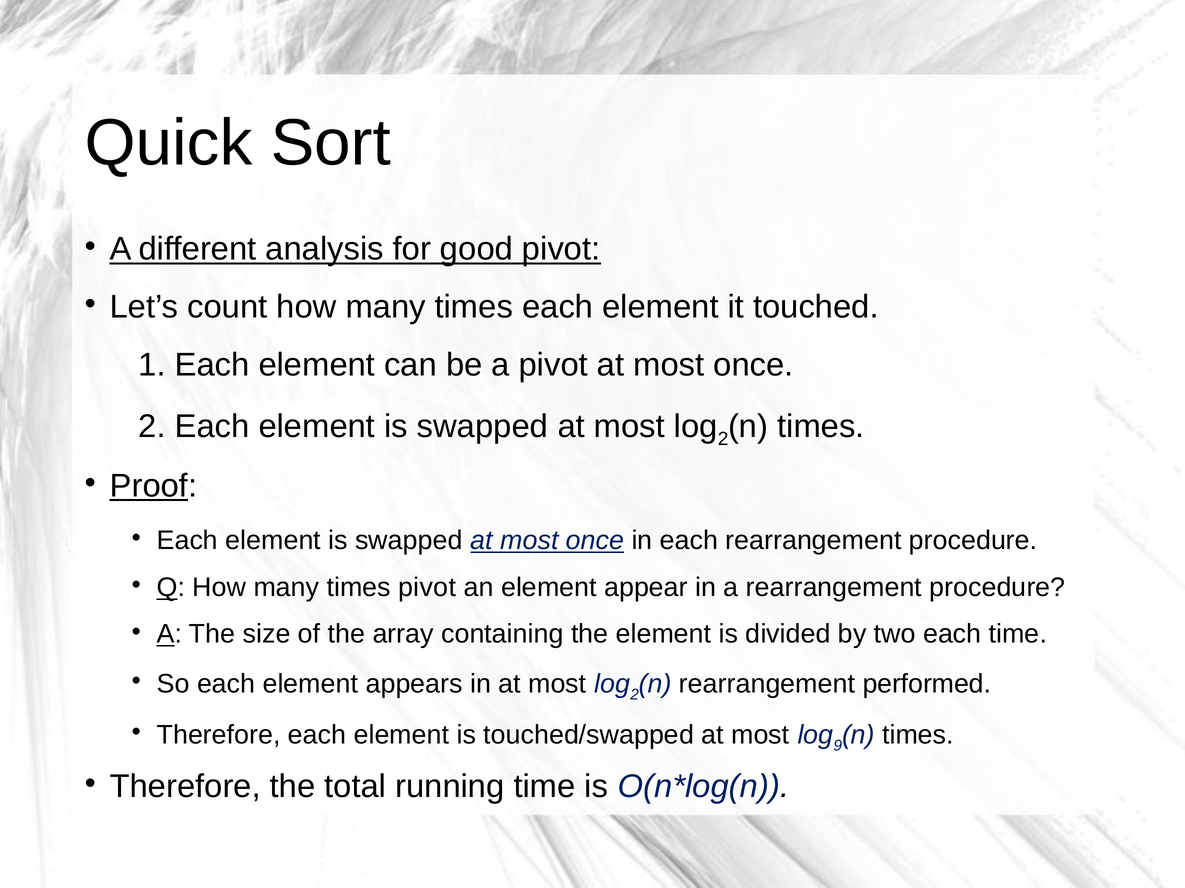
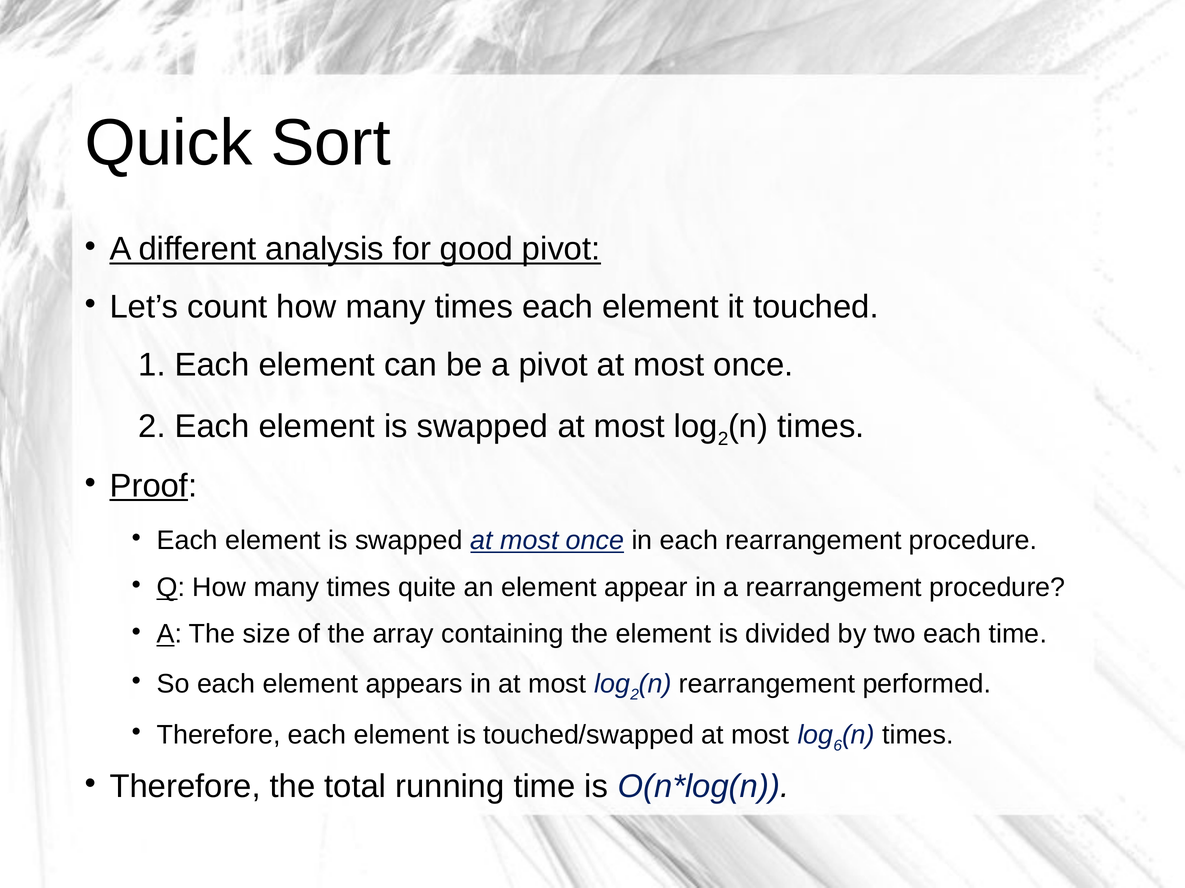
times pivot: pivot -> quite (427, 588)
9: 9 -> 6 (838, 746)
